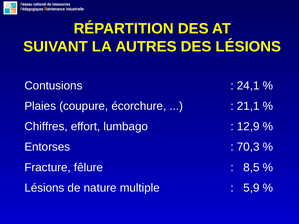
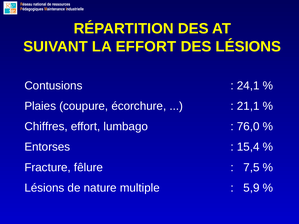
LA AUTRES: AUTRES -> EFFORT (146, 47)
12,9: 12,9 -> 76,0 (248, 127)
70,3: 70,3 -> 15,4 (248, 147)
8,5: 8,5 -> 7,5 (251, 168)
